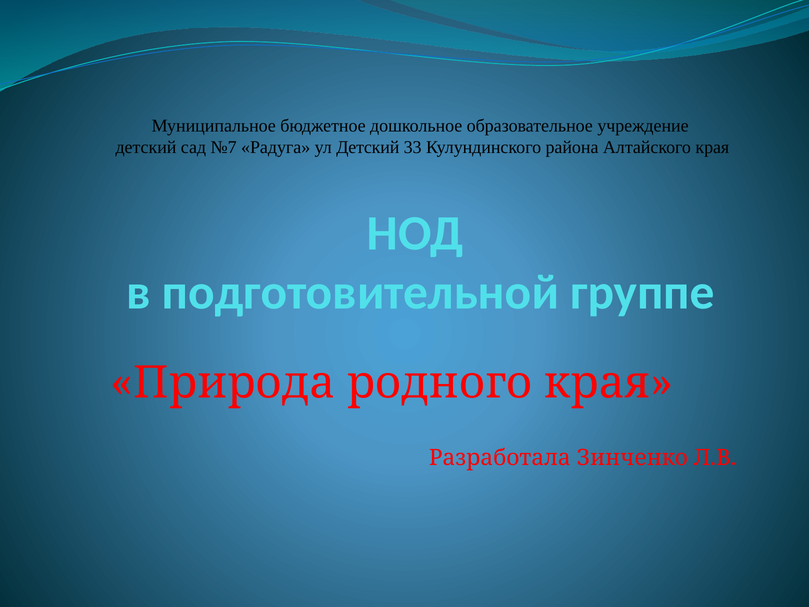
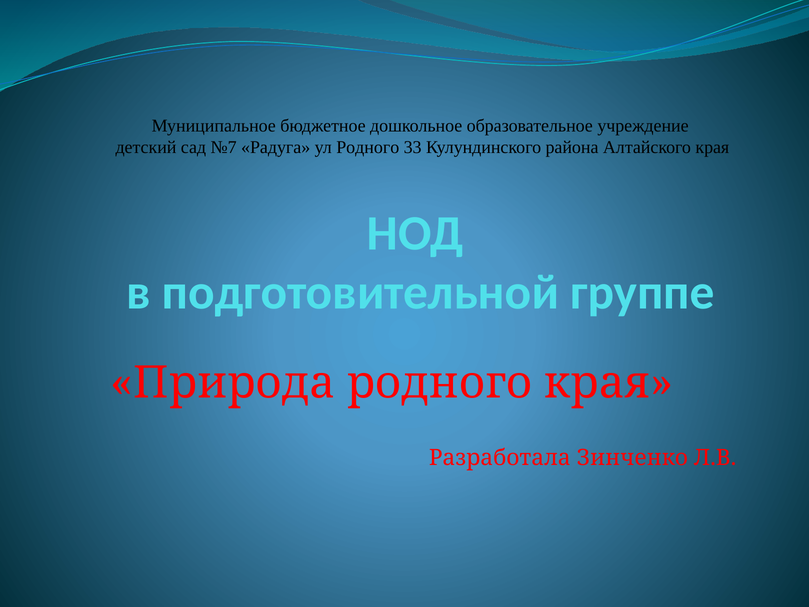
ул Детский: Детский -> Родного (368, 147)
